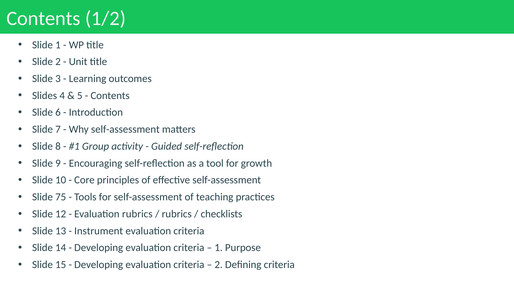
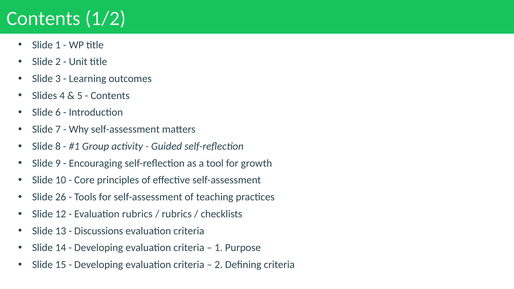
75: 75 -> 26 (61, 197)
Instrument: Instrument -> Discussions (99, 231)
